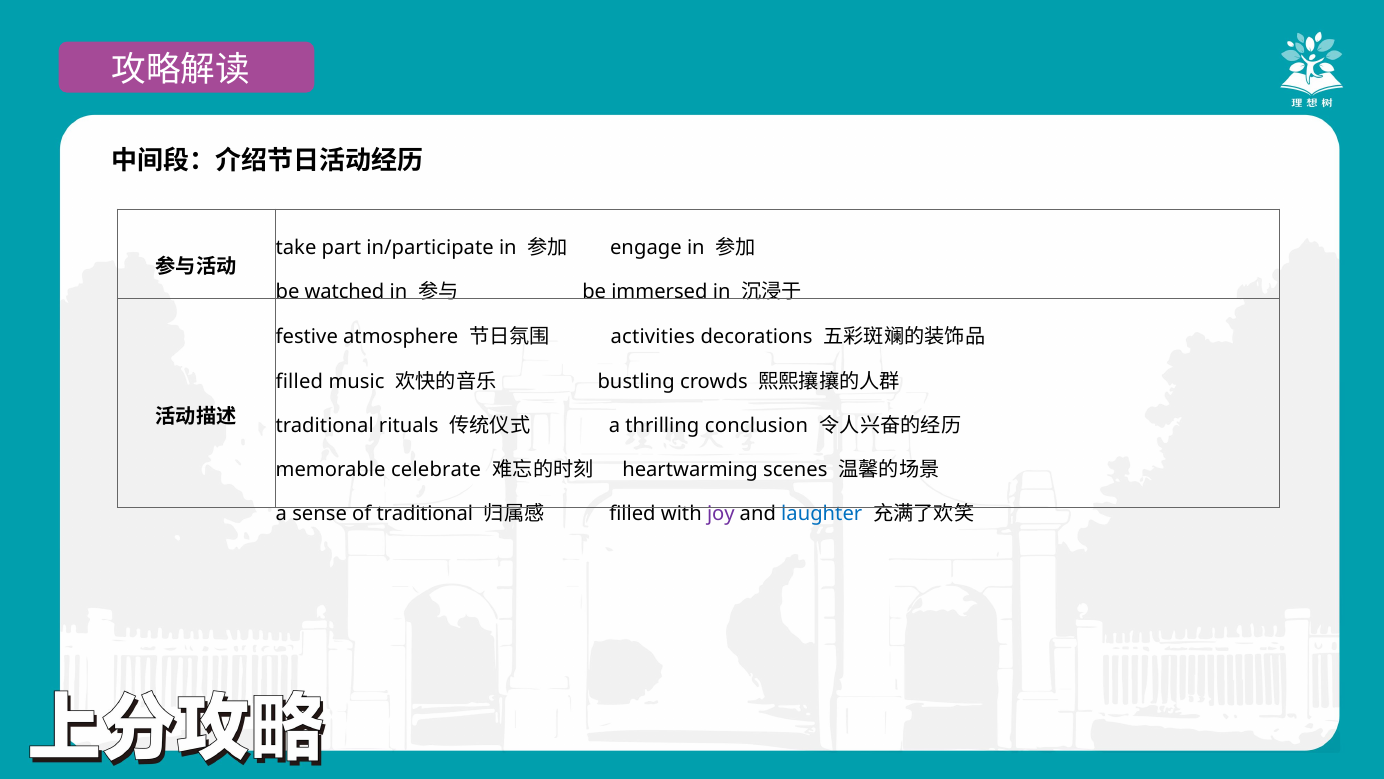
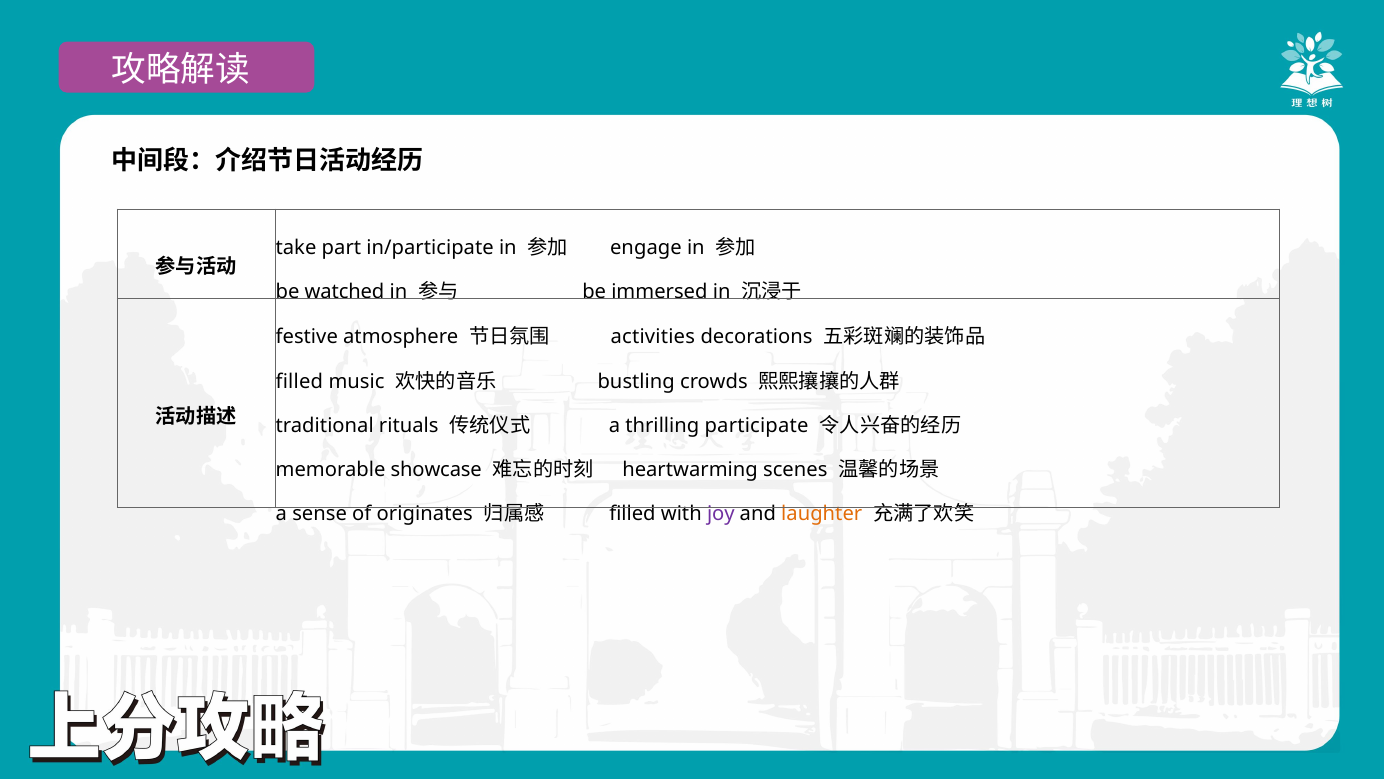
conclusion: conclusion -> participate (757, 425)
celebrate: celebrate -> showcase (436, 470)
of traditional: traditional -> originates (425, 514)
laughter colour: blue -> orange (822, 514)
